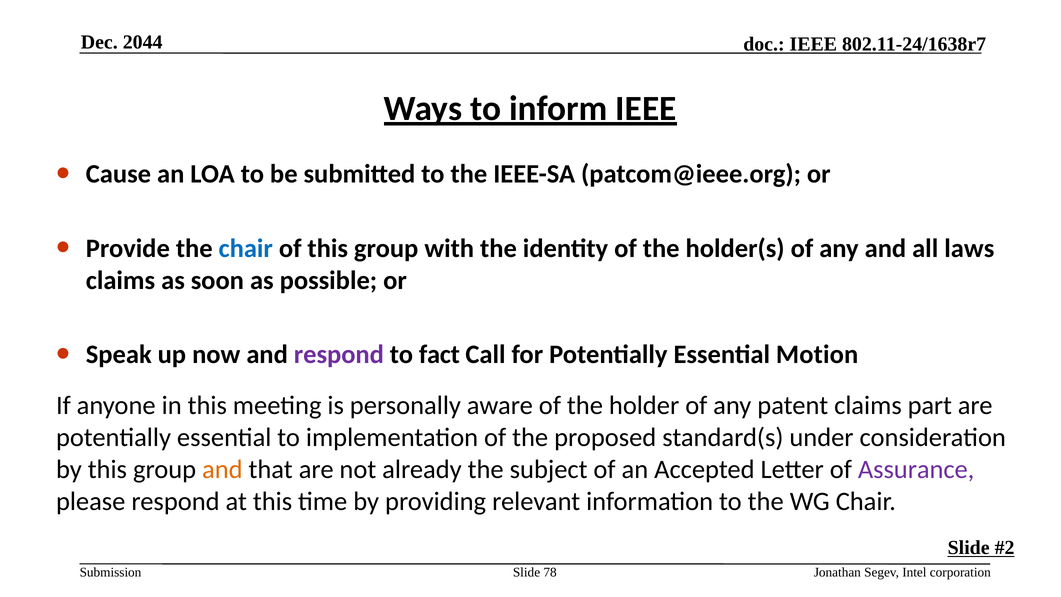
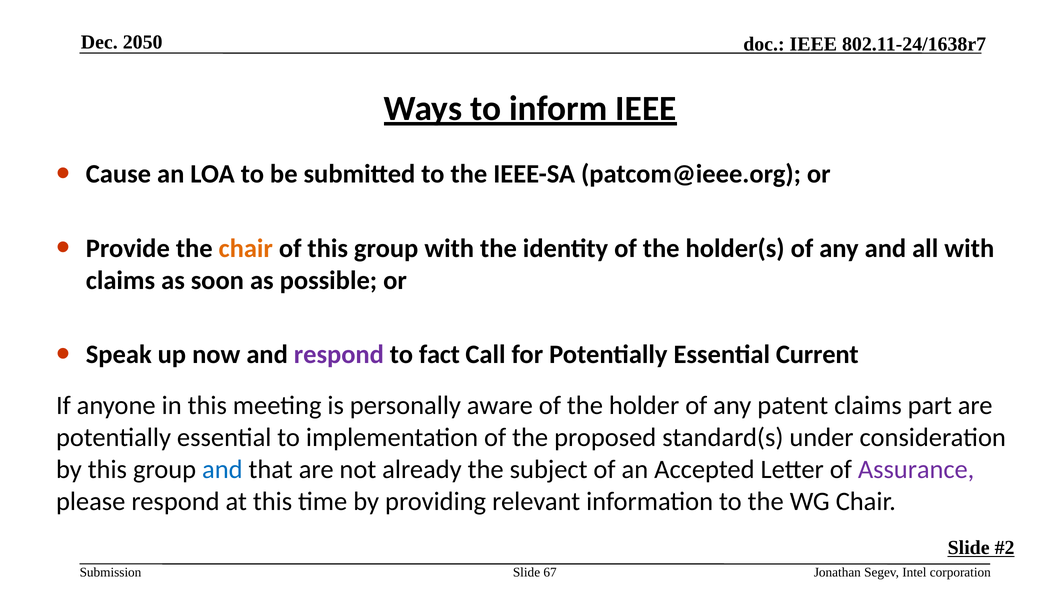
2044: 2044 -> 2050 (143, 42)
chair colour: blue -> orange (246, 248)
all laws: laws -> with (969, 248)
Motion: Motion -> Current (817, 354)
and colour: orange -> blue (222, 469)
78: 78 -> 67 (550, 572)
